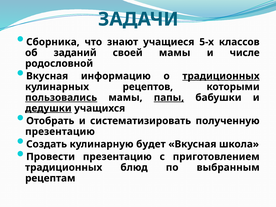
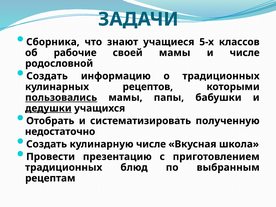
заданий: заданий -> рабочие (75, 53)
Вкусная: Вкусная -> Создать (47, 76)
традиционных underline: present -> none (221, 76)
папы underline: present -> none (169, 98)
презентацию: презентацию -> недостаточно (60, 132)
кулинарную будет: будет -> числе (151, 144)
